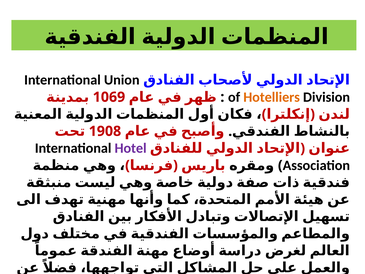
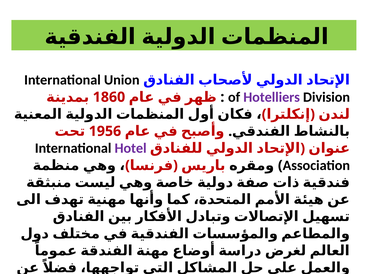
Hotelliers colour: orange -> purple (272, 97)
1069: 1069 -> 1860 (109, 97)
1908: 1908 -> 1956 (105, 131)
